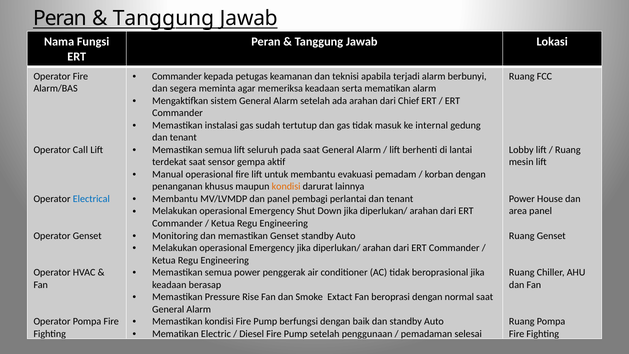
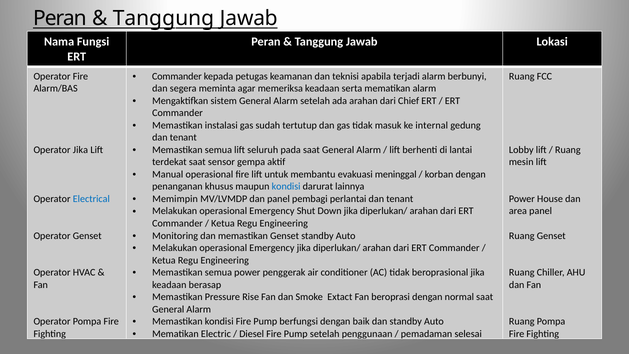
Operator Call: Call -> Jika (80, 150)
pemadam: pemadam -> meninggal (396, 174)
kondisi colour: orange -> blue (286, 187)
Membantu: Membantu -> Memimpin (175, 199)
